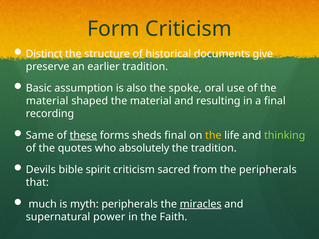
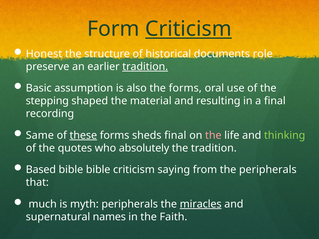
Criticism underline: none -> present (188, 29)
Distinct: Distinct -> Honest (44, 54)
give: give -> role (263, 54)
tradition underline: none -> present (145, 67)
the spoke: spoke -> forms (185, 88)
material: material -> stepping (47, 101)
the colour: yellow -> pink (213, 135)
Devils: Devils -> Based (41, 170)
bible spirit: spirit -> bible (98, 170)
sacred: sacred -> saying (174, 170)
power: power -> names (109, 217)
